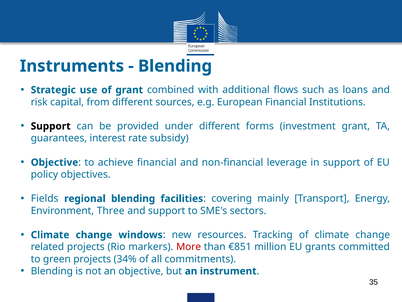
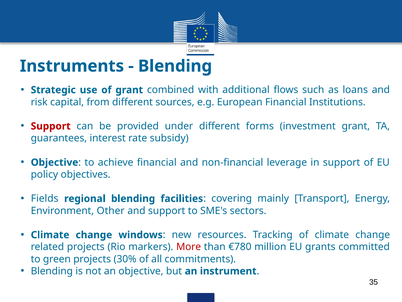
Support colour: black -> red (51, 126)
Three: Three -> Other (111, 210)
€851: €851 -> €780 (240, 247)
34%: 34% -> 30% (125, 259)
